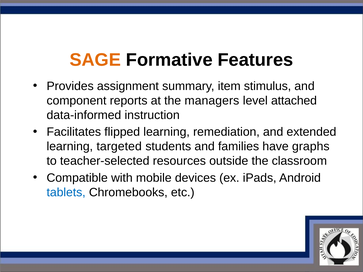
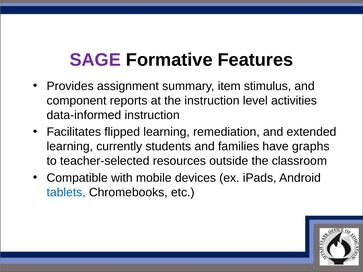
SAGE colour: orange -> purple (95, 60)
the managers: managers -> instruction (212, 101)
attached: attached -> activities (294, 101)
targeted: targeted -> currently (119, 147)
